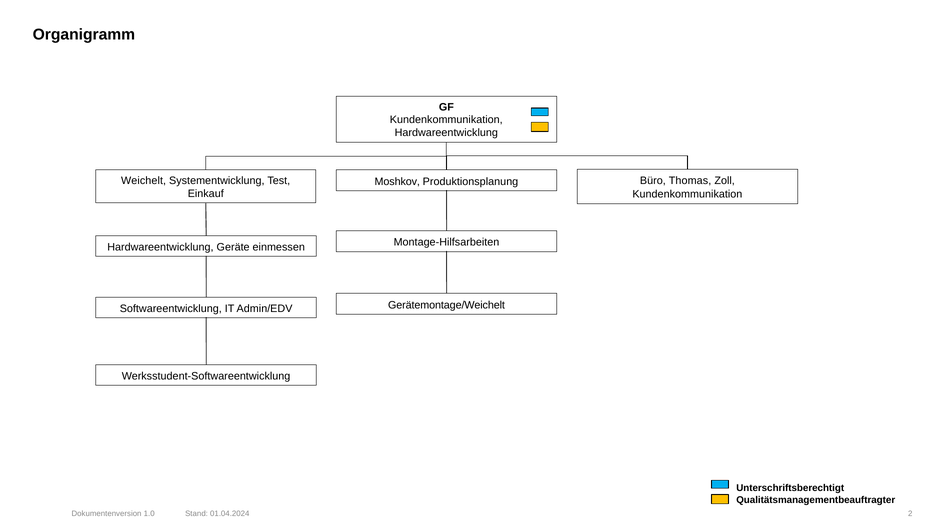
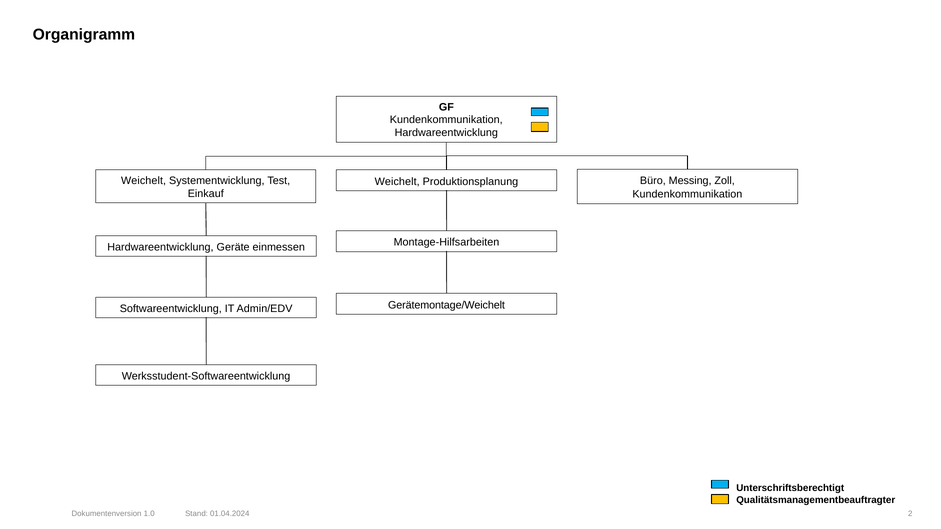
Thomas: Thomas -> Messing (690, 181)
Moshkov: Moshkov -> Weichelt (397, 182)
